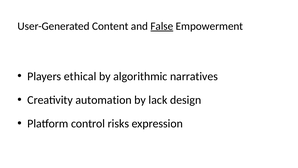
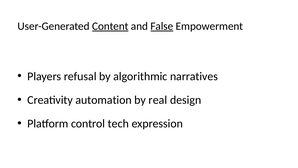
Content underline: none -> present (110, 26)
ethical: ethical -> refusal (80, 76)
lack: lack -> real (158, 100)
risks: risks -> tech (118, 123)
